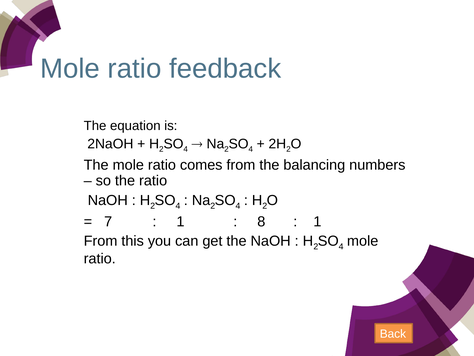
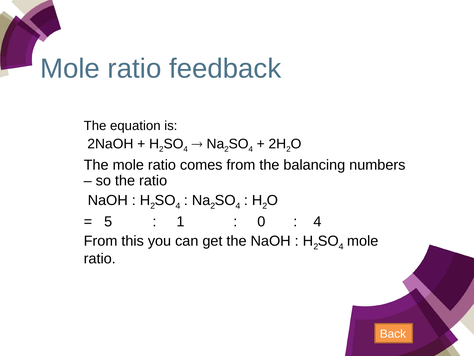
7: 7 -> 5 (108, 221)
8: 8 -> 0 (261, 221)
1: 1 -> 4 (317, 221)
